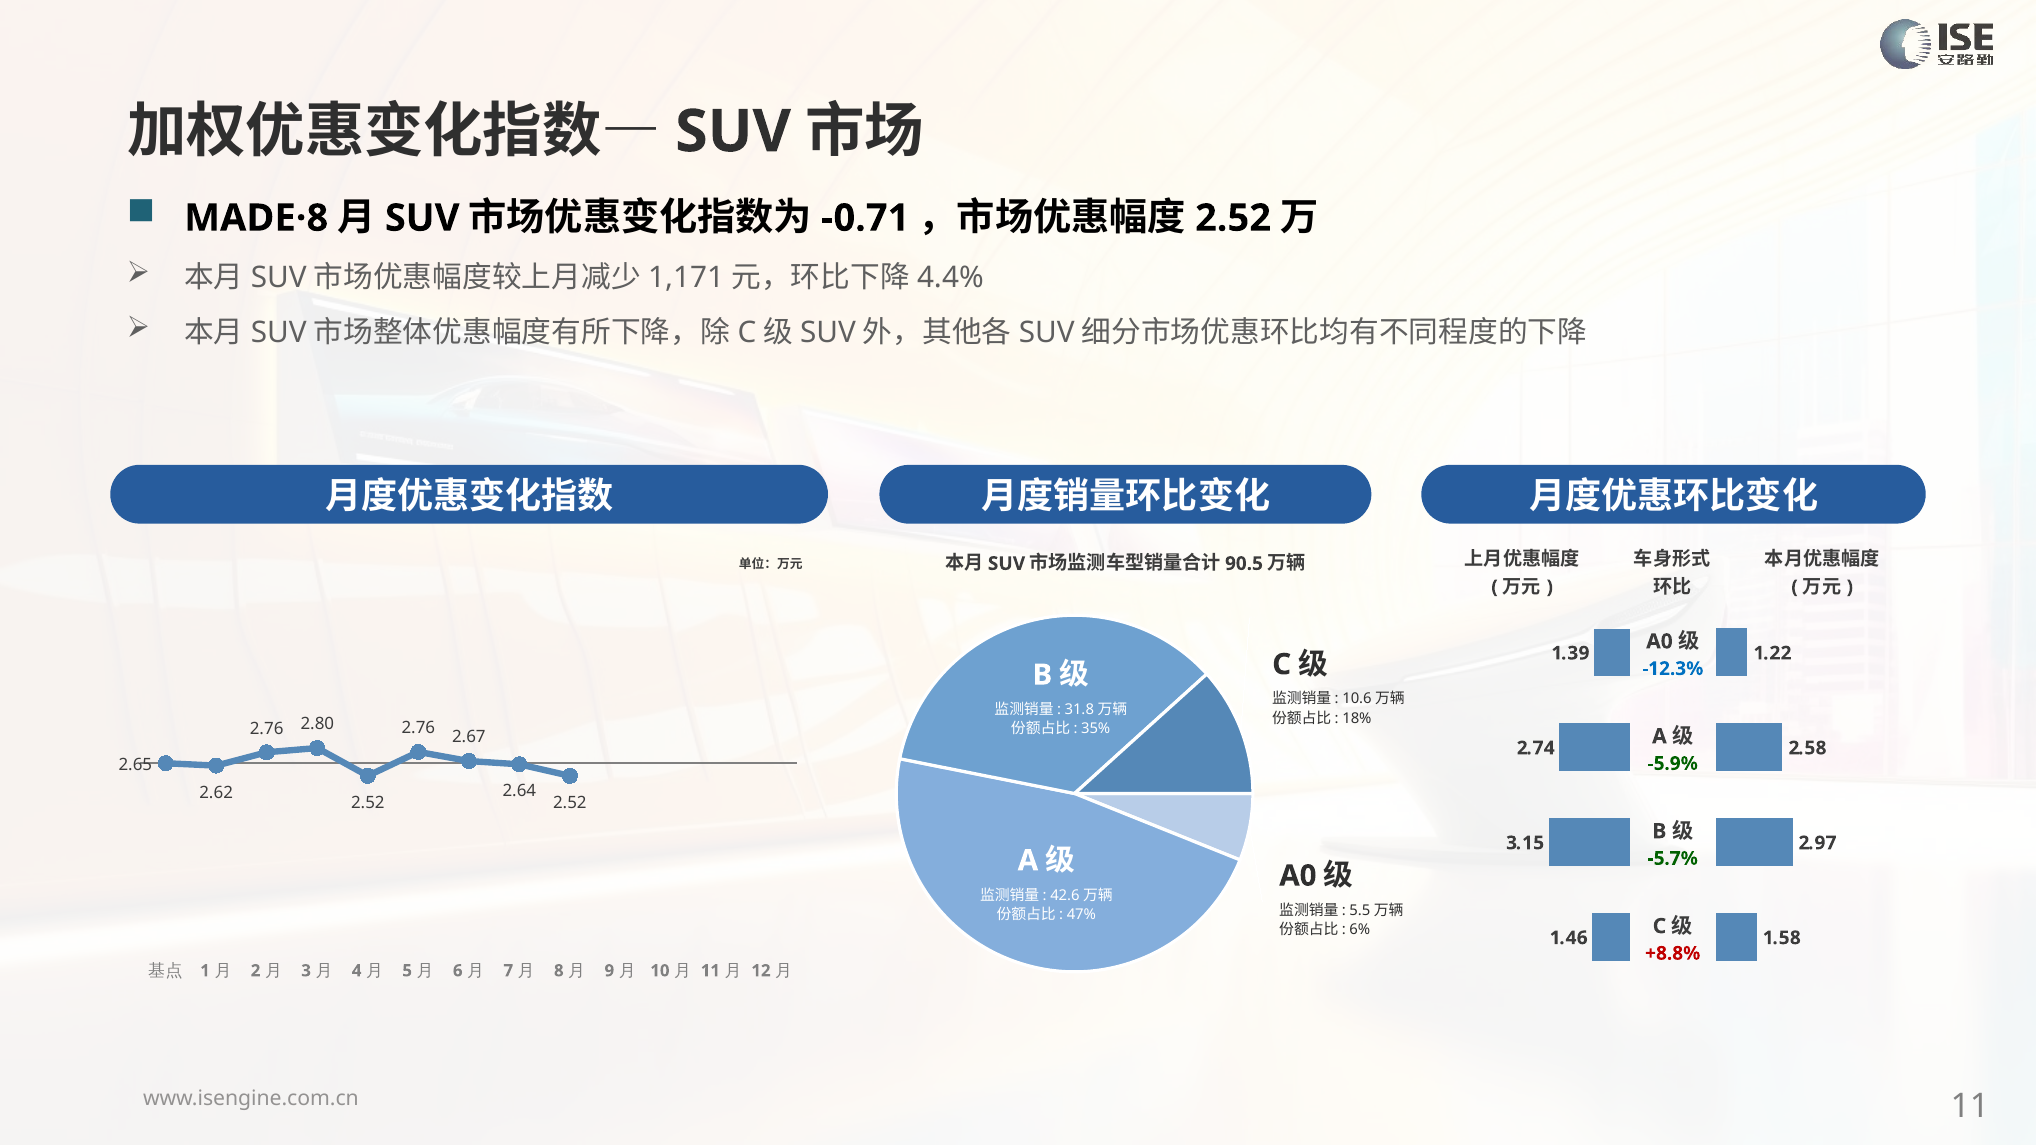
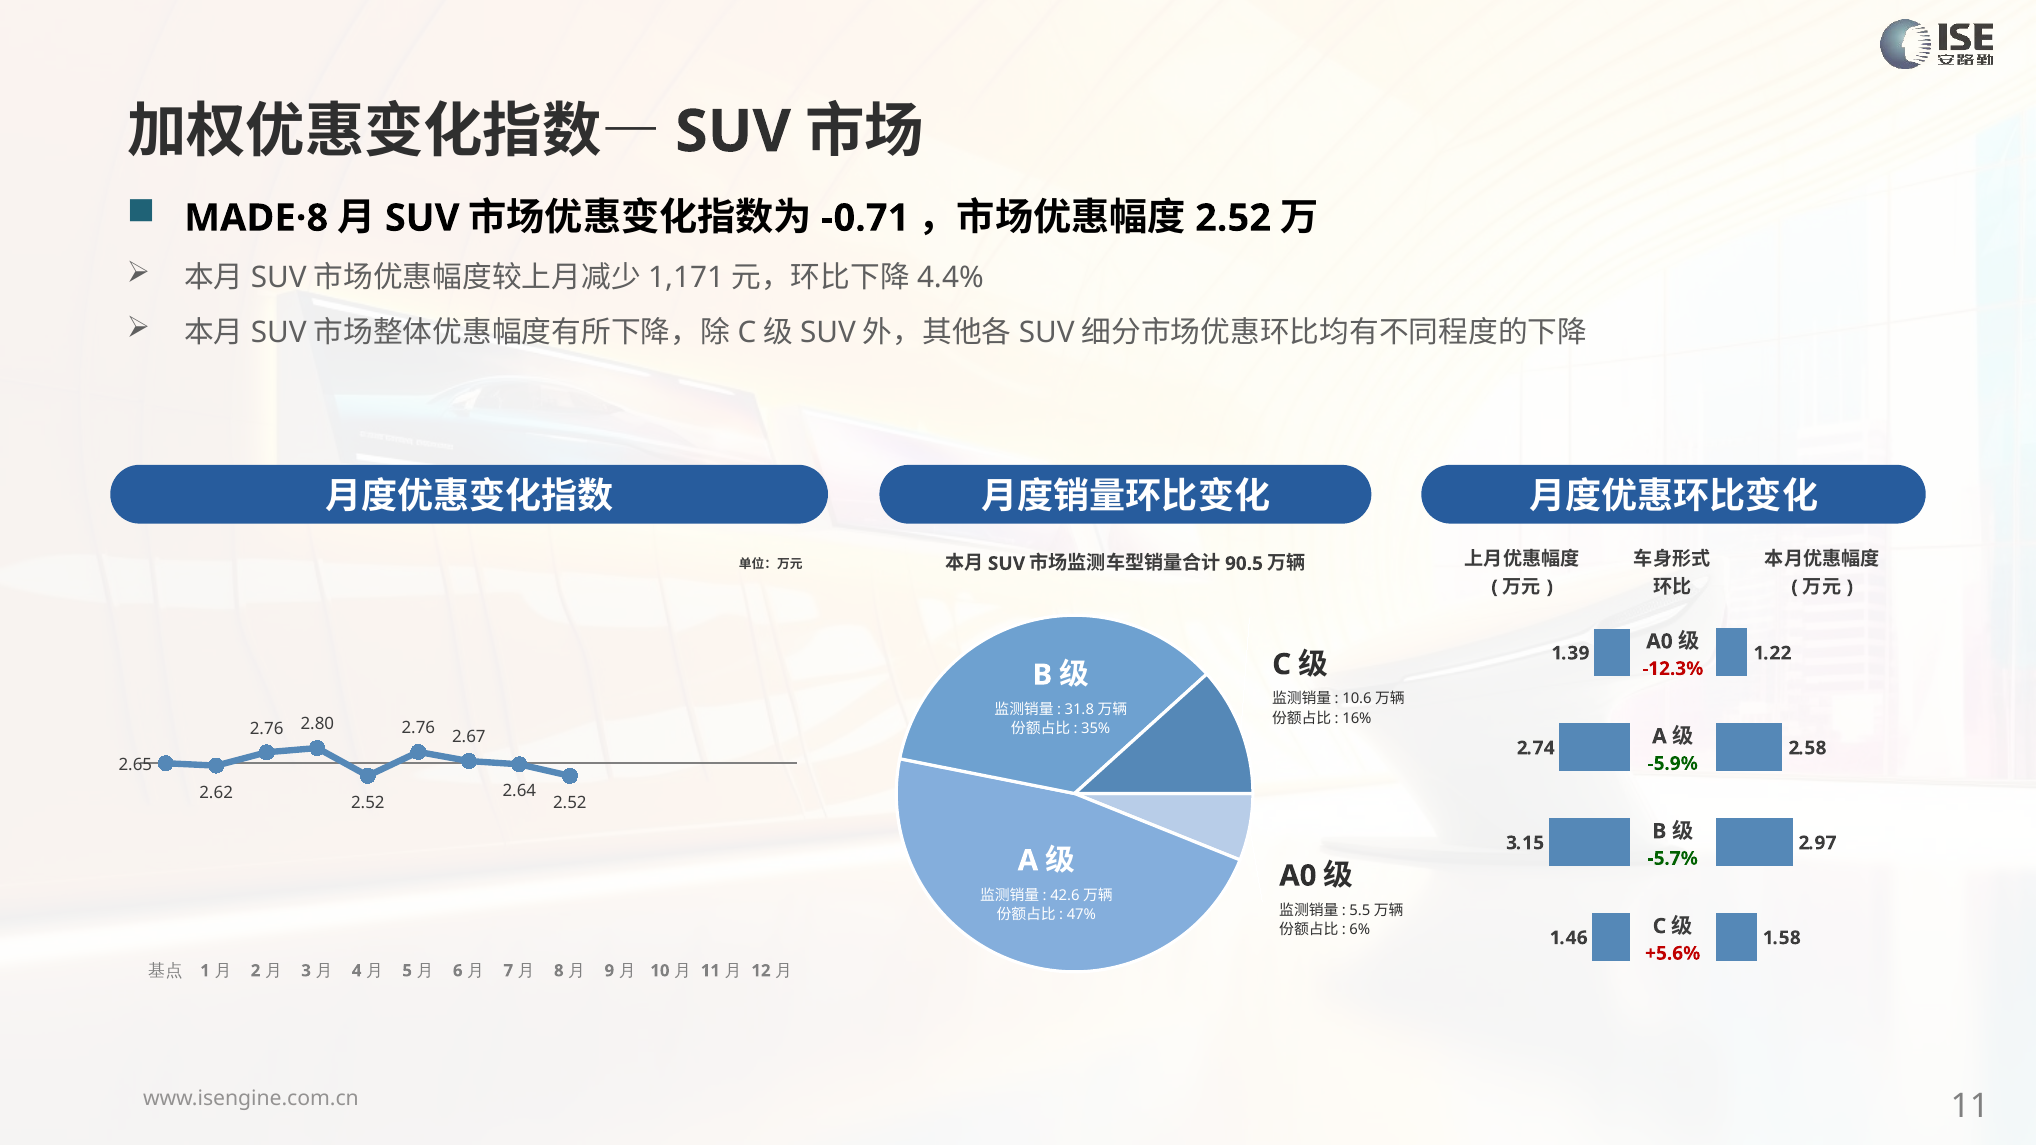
-12.3% colour: blue -> red (1673, 669)
18%: 18% -> 16% (1357, 718)
+8.8%: +8.8% -> +5.6% (1673, 954)
